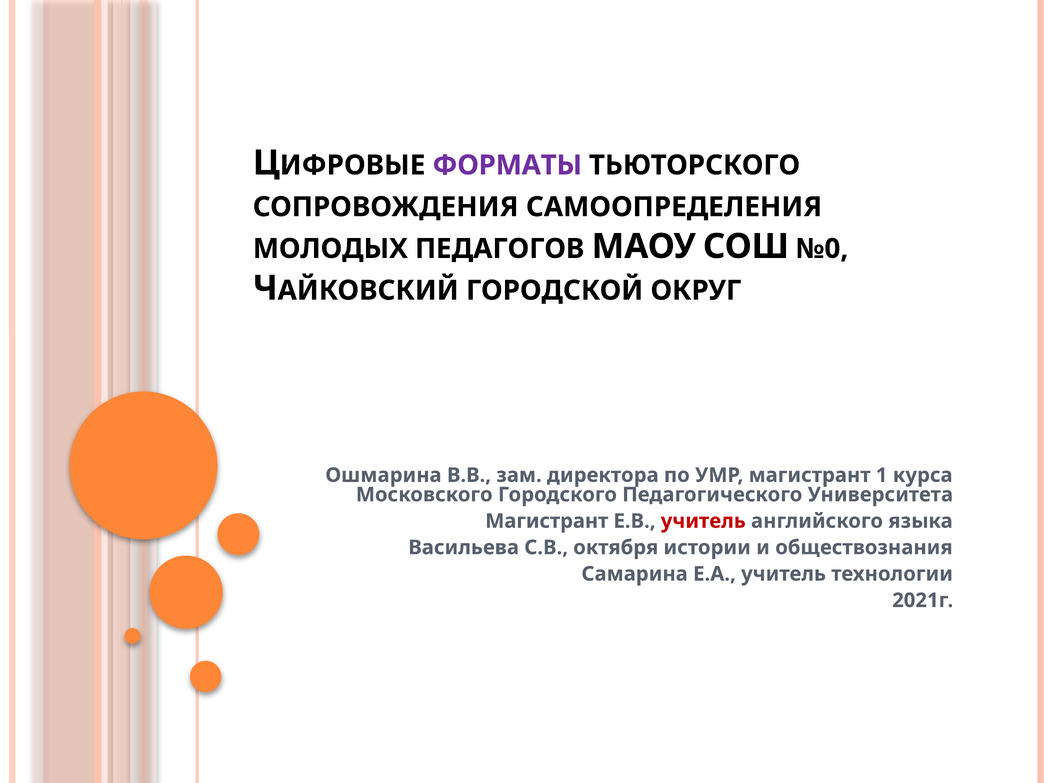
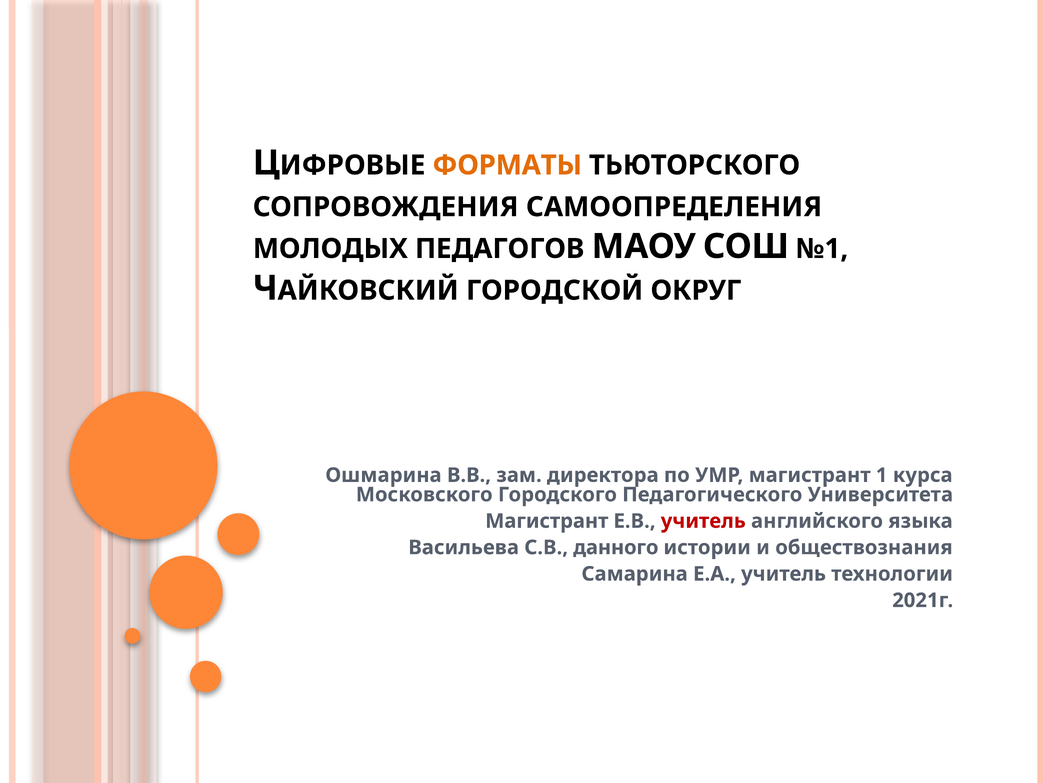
ФОРМАТЫ colour: purple -> orange (507, 165)
№0: №0 -> №1 (822, 249)
октября: октября -> данного (616, 548)
